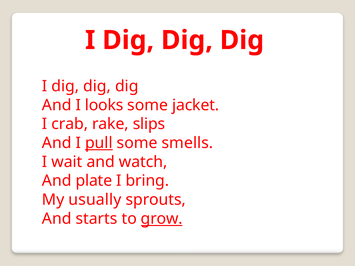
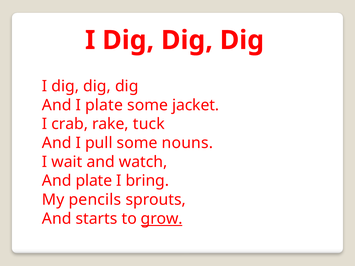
I looks: looks -> plate (104, 105)
slips: slips -> tuck (149, 124)
pull underline: present -> none (99, 143)
smells: smells -> nouns (187, 143)
usually: usually -> pencils (95, 200)
